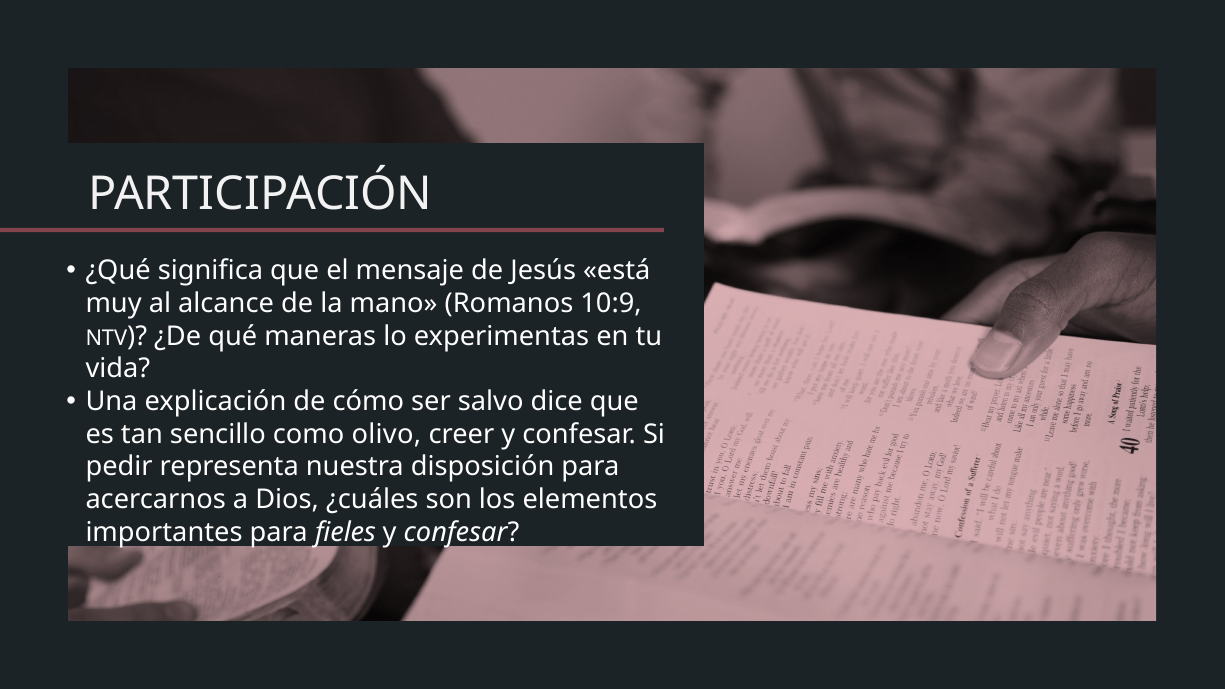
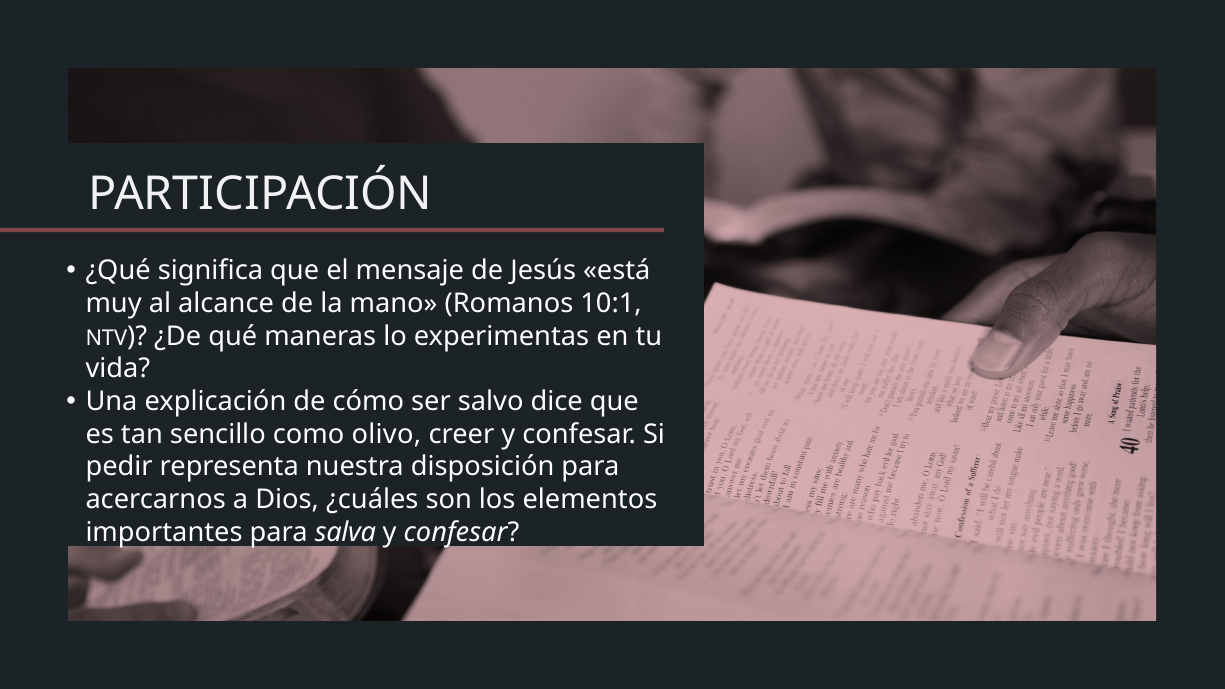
10:9: 10:9 -> 10:1 (611, 304)
fieles: fieles -> salva (345, 532)
